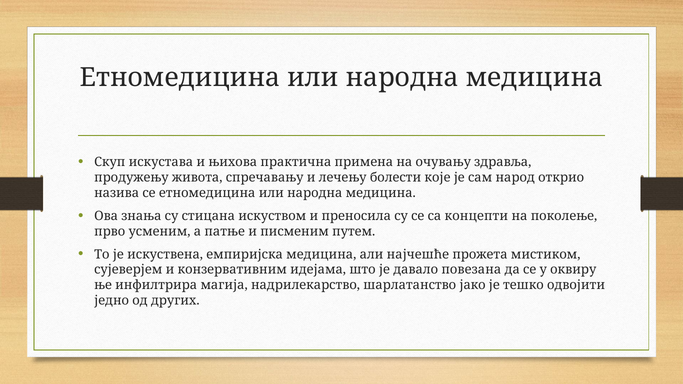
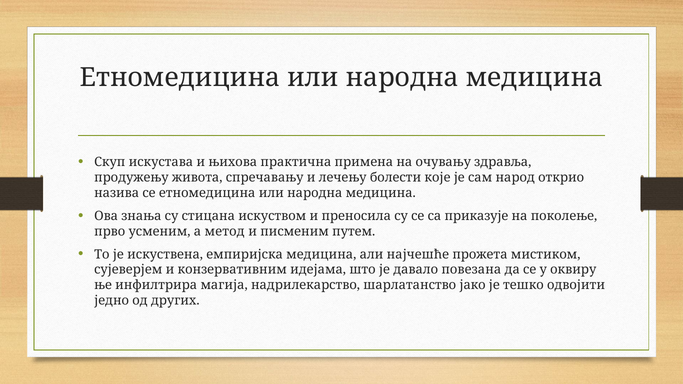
концепти: концепти -> приказује (476, 216)
патње: патње -> метод (225, 231)
